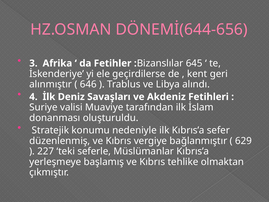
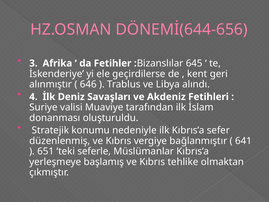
629: 629 -> 641 (244, 141)
227: 227 -> 651 (46, 151)
